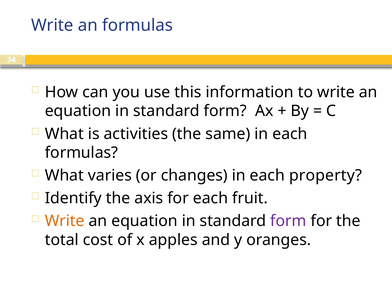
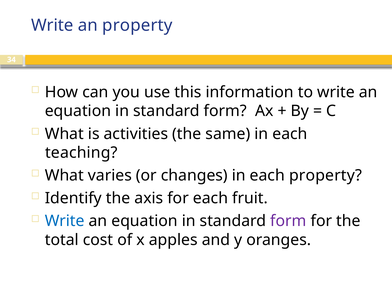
an formulas: formulas -> property (137, 25)
formulas: formulas -> teaching (81, 153)
Write colour: orange -> blue (65, 221)
